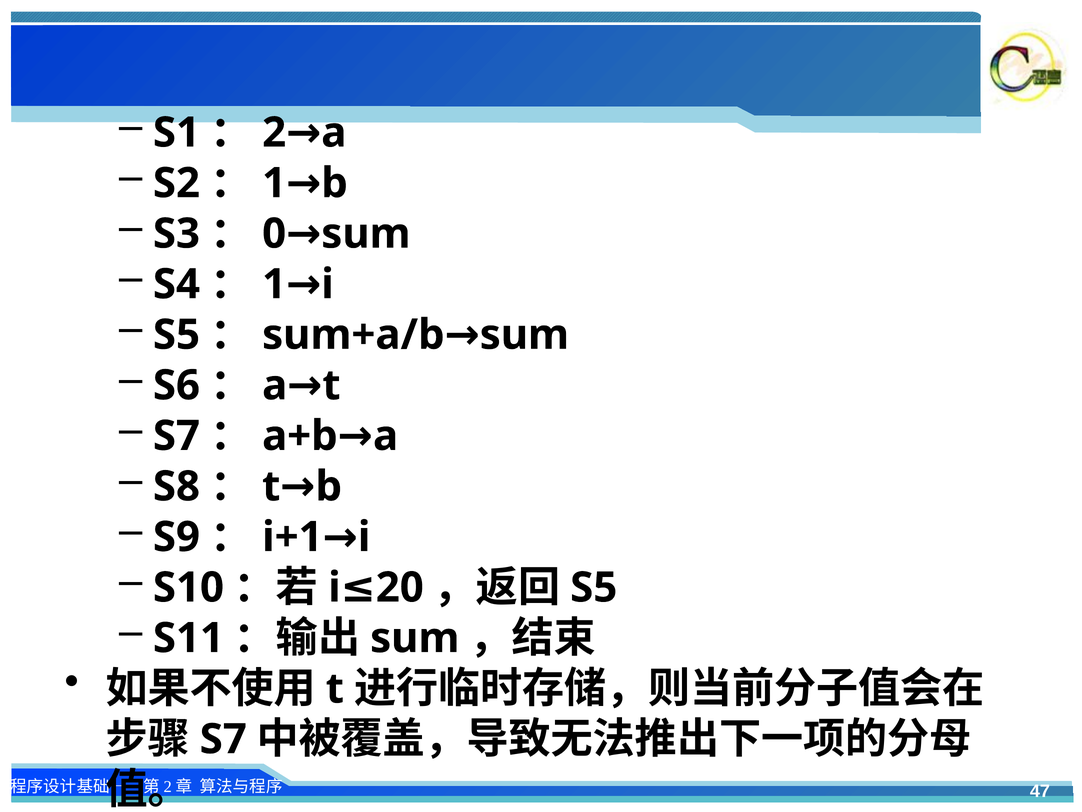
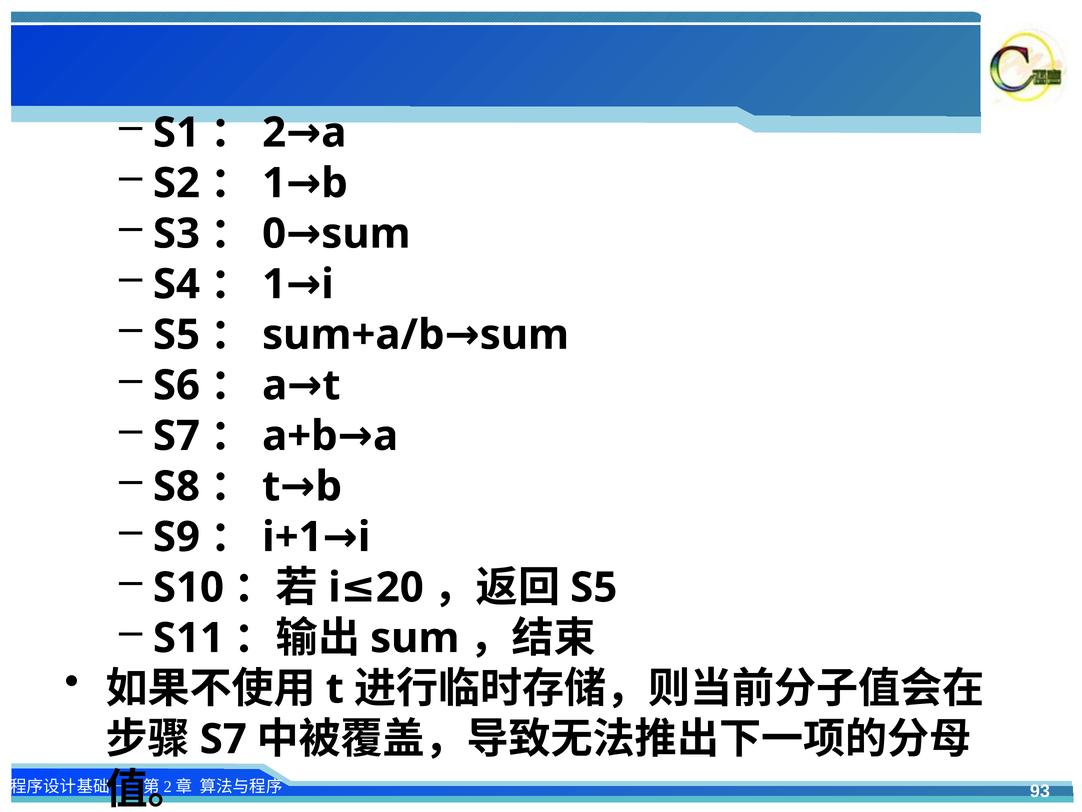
47: 47 -> 93 (1040, 791)
